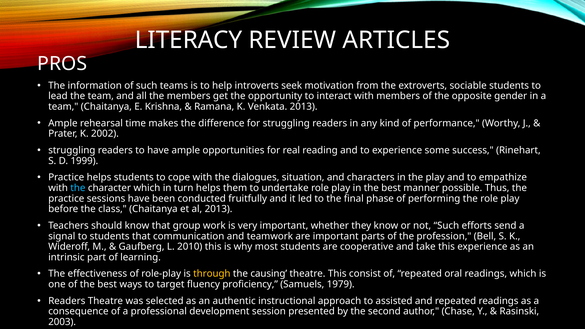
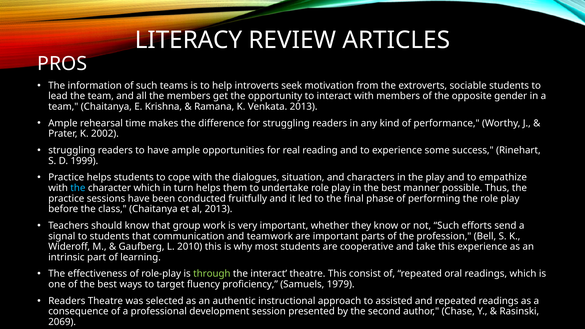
through colour: yellow -> light green (212, 274)
the causing: causing -> interact (269, 274)
2003: 2003 -> 2069 (62, 322)
